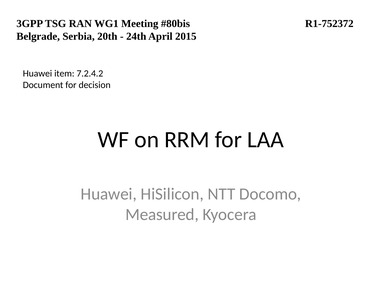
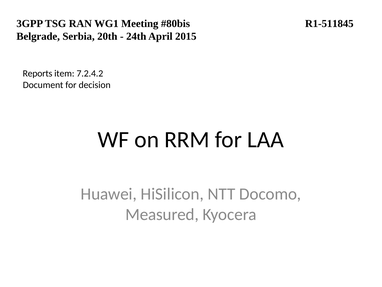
R1-752372: R1-752372 -> R1-511845 (329, 23)
Huawei: Huawei -> Reports (38, 73)
